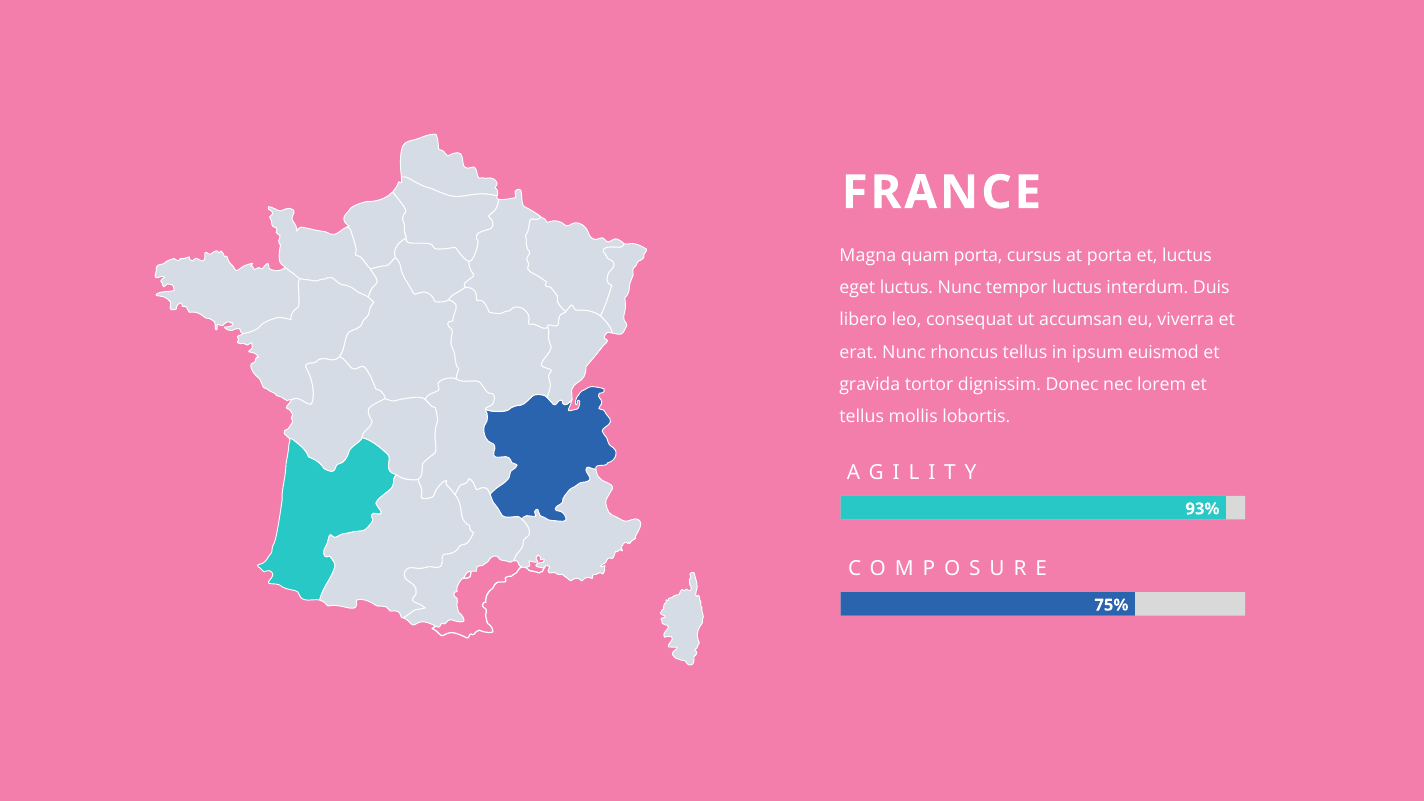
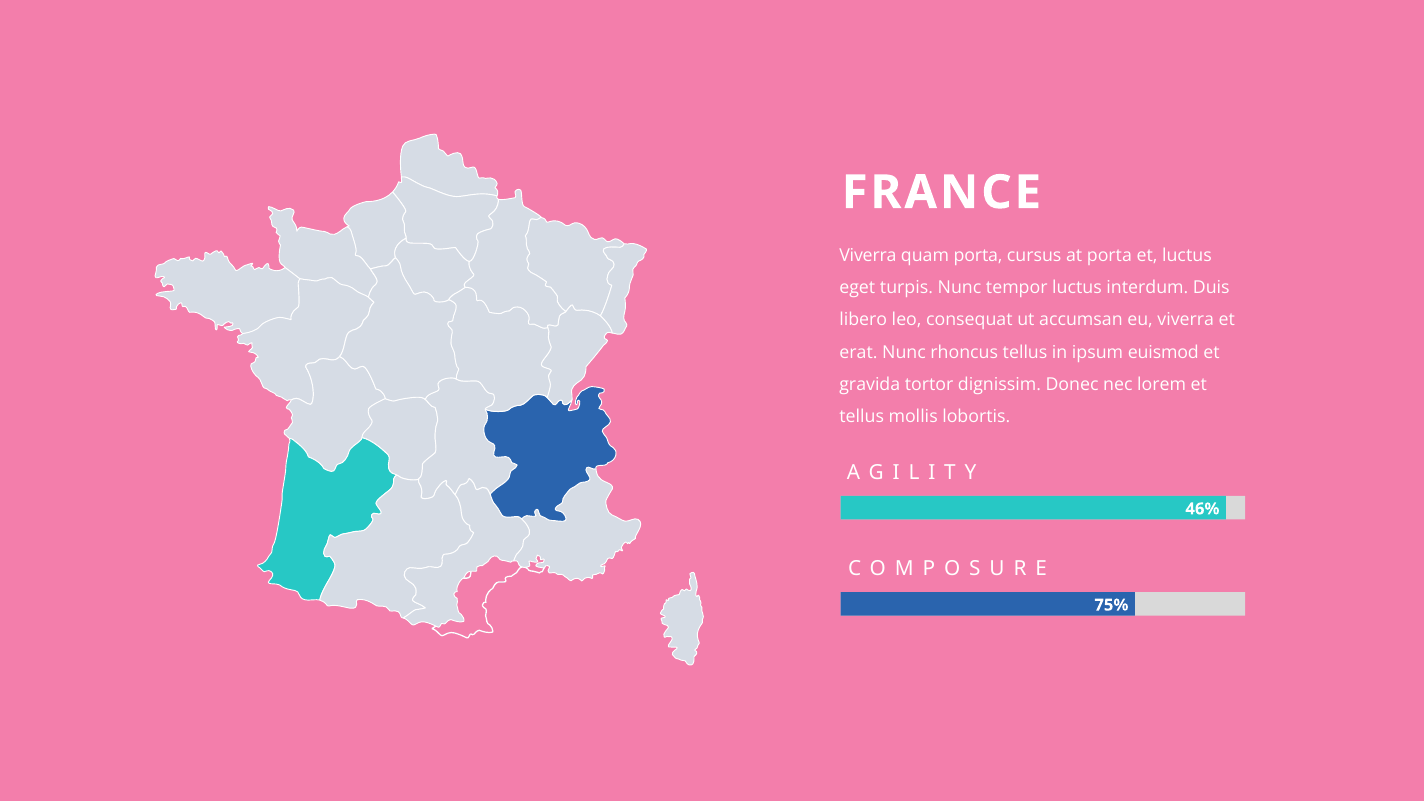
Magna: Magna -> Viverra (868, 256)
eget luctus: luctus -> turpis (906, 288)
93%: 93% -> 46% (1202, 509)
